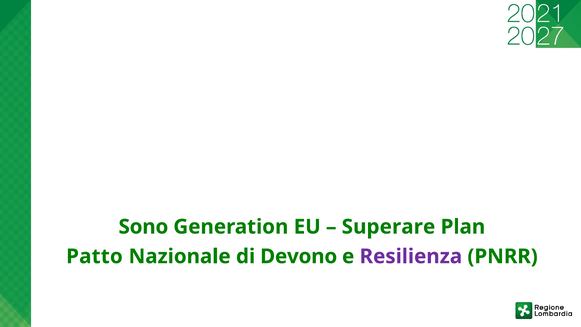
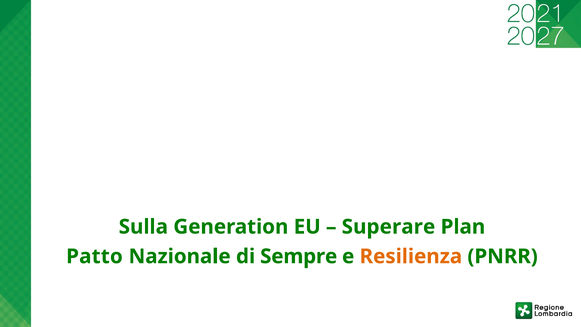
Sono: Sono -> Sulla (143, 227)
Devono: Devono -> Sempre (299, 256)
Resilienza colour: purple -> orange (411, 256)
